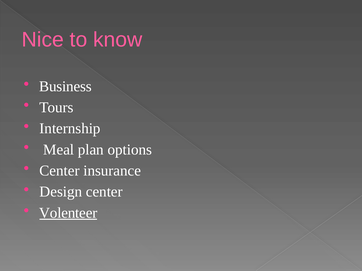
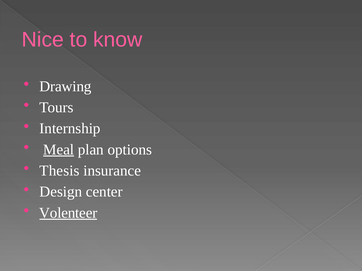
Business: Business -> Drawing (65, 86)
Meal underline: none -> present (59, 150)
Center: Center -> Thesis (59, 171)
